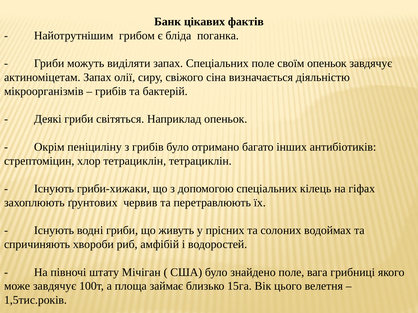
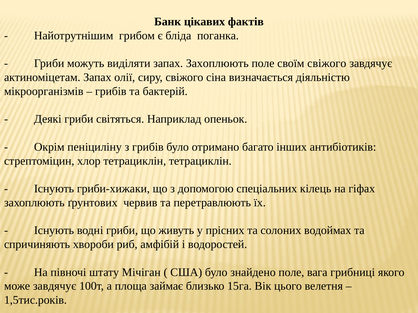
запах Спеціальних: Спеціальних -> Захоплюють (217, 64)
своїм опеньок: опеньок -> свіжого (327, 64)
